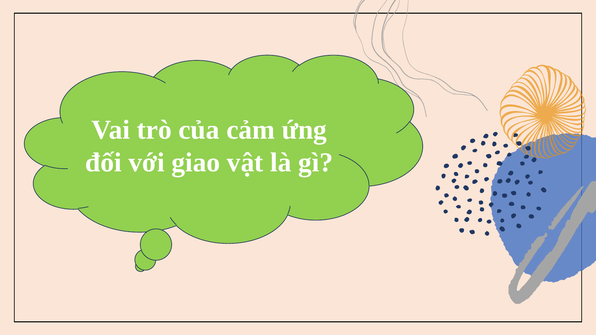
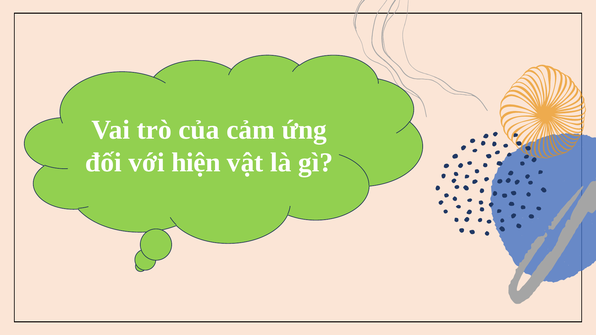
giao: giao -> hiện (196, 163)
